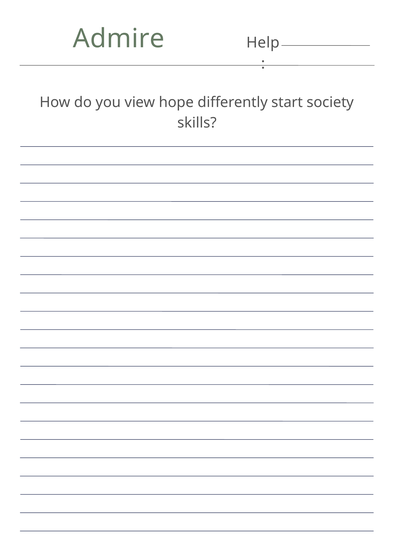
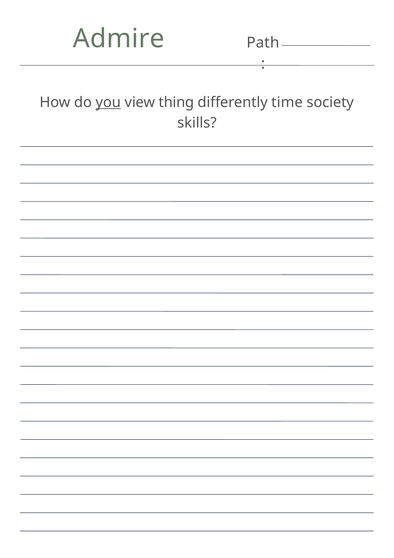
Help: Help -> Path (263, 43)
you underline: none -> present (108, 102)
hope: hope -> thing (176, 102)
start: start -> time (287, 102)
